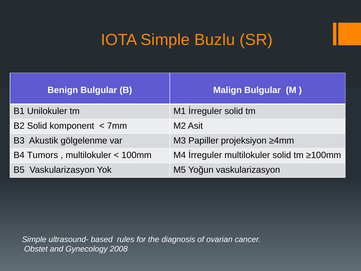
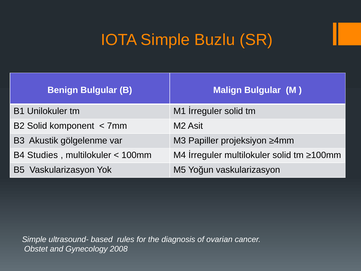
Tumors: Tumors -> Studies (43, 155)
